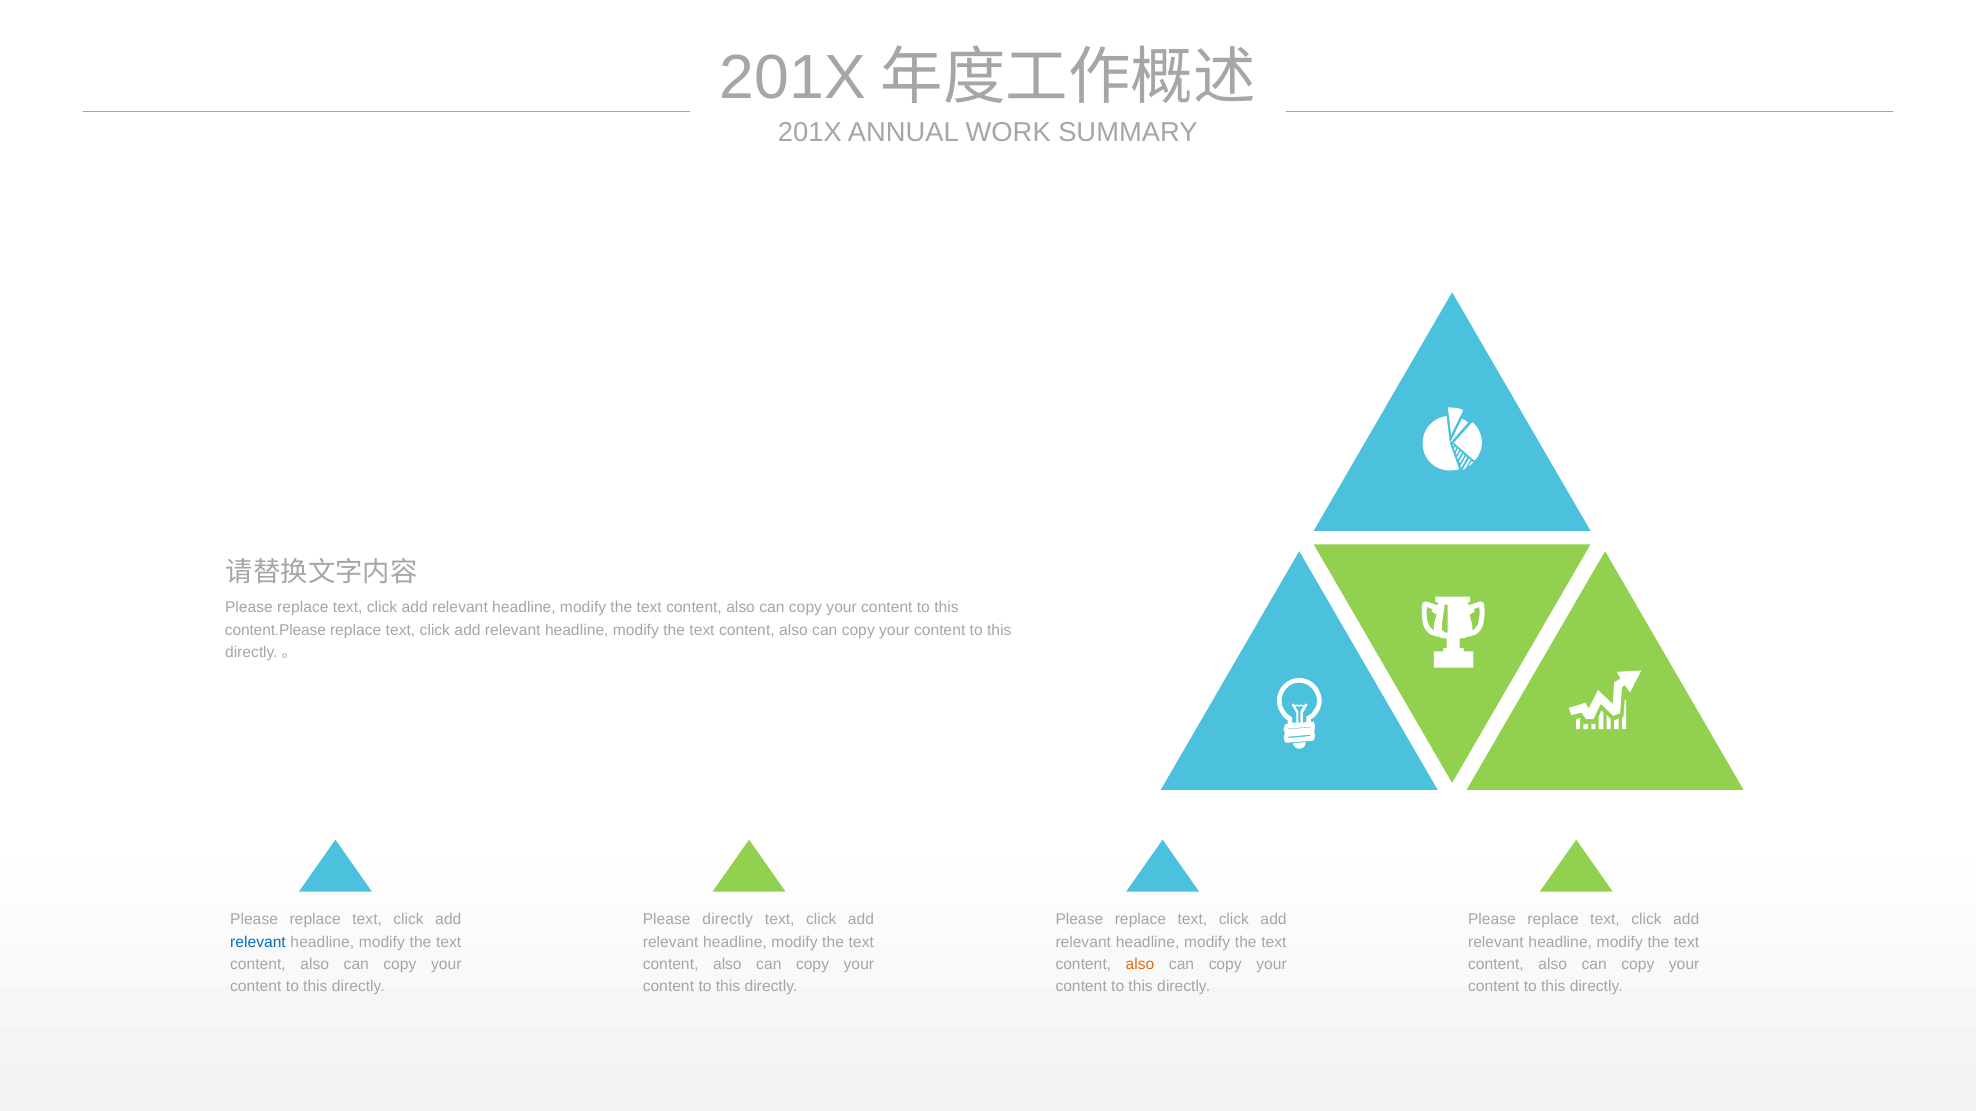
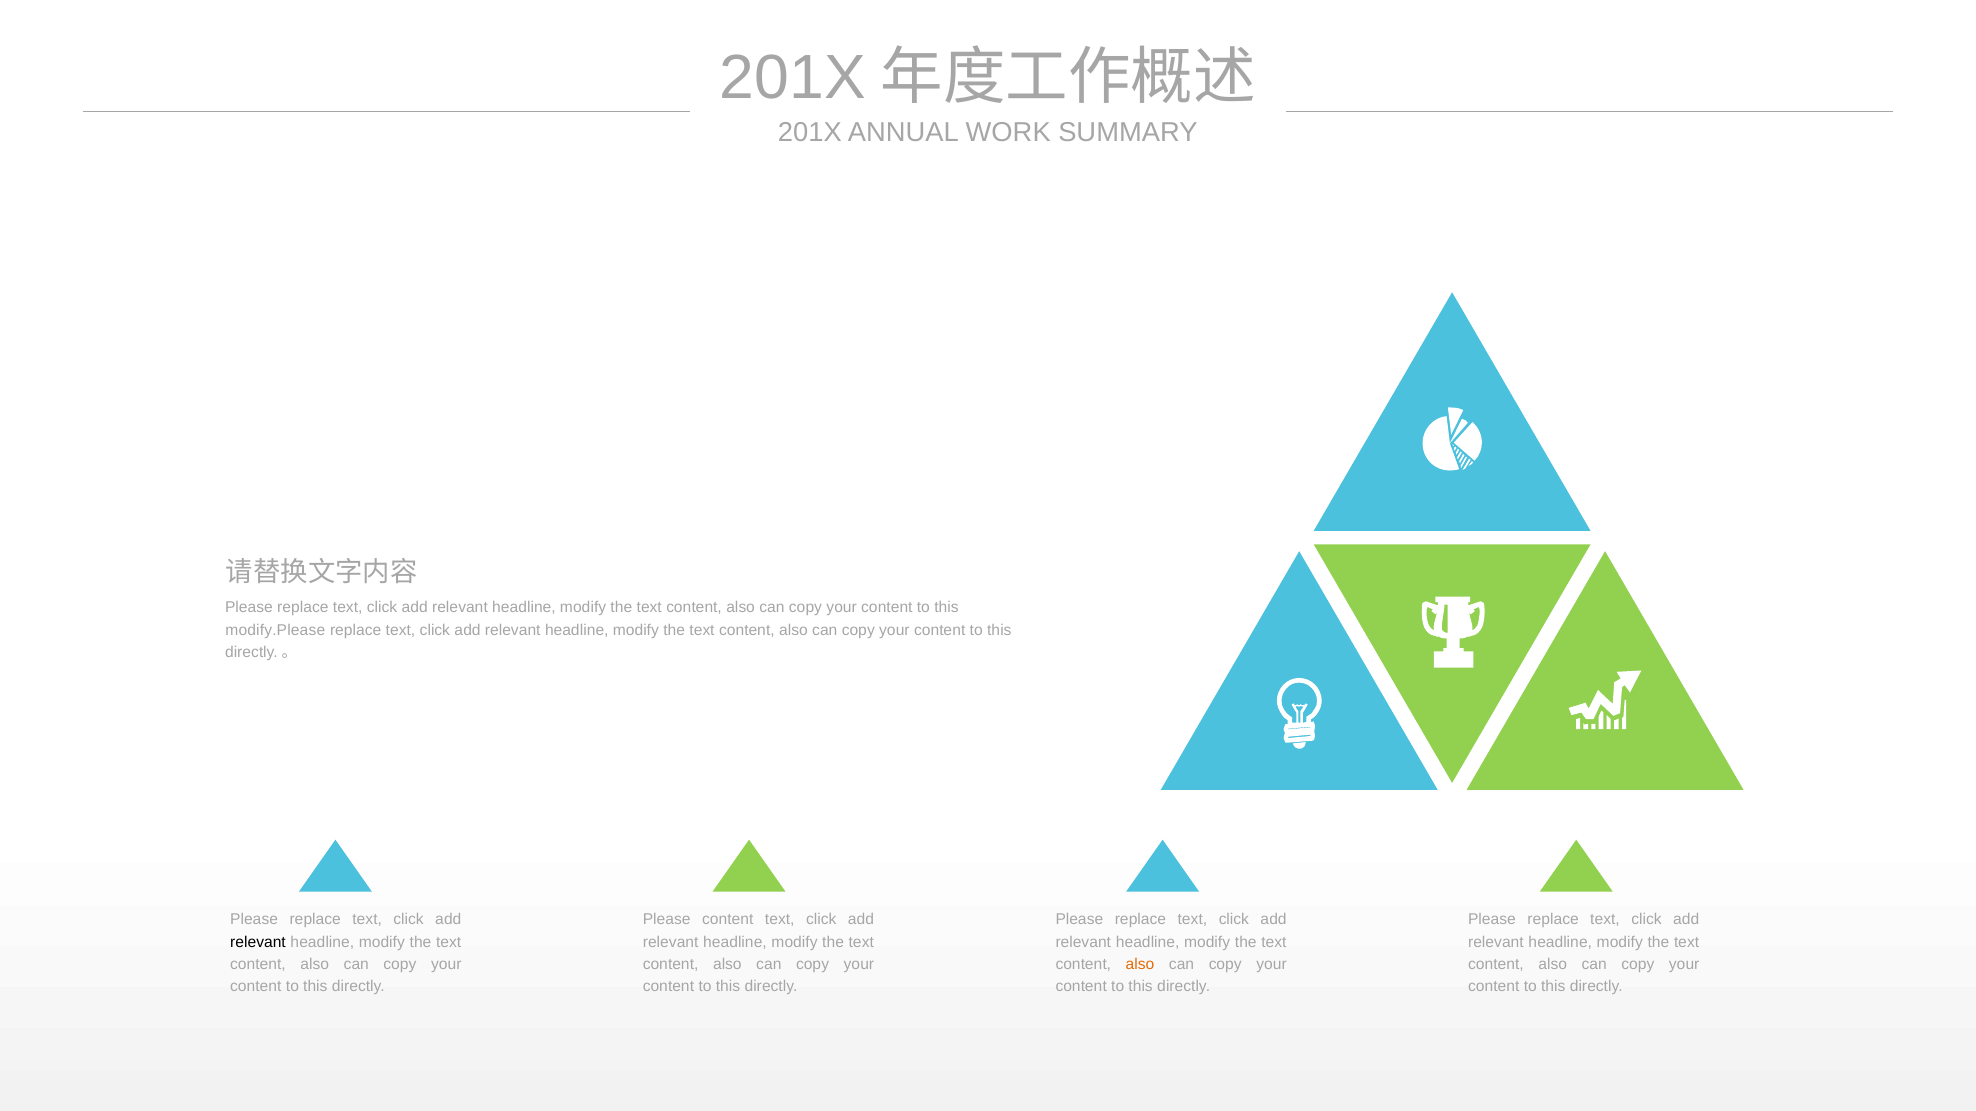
content.Please: content.Please -> modify.Please (275, 630)
Please directly: directly -> content (728, 920)
relevant colour: blue -> black (258, 942)
